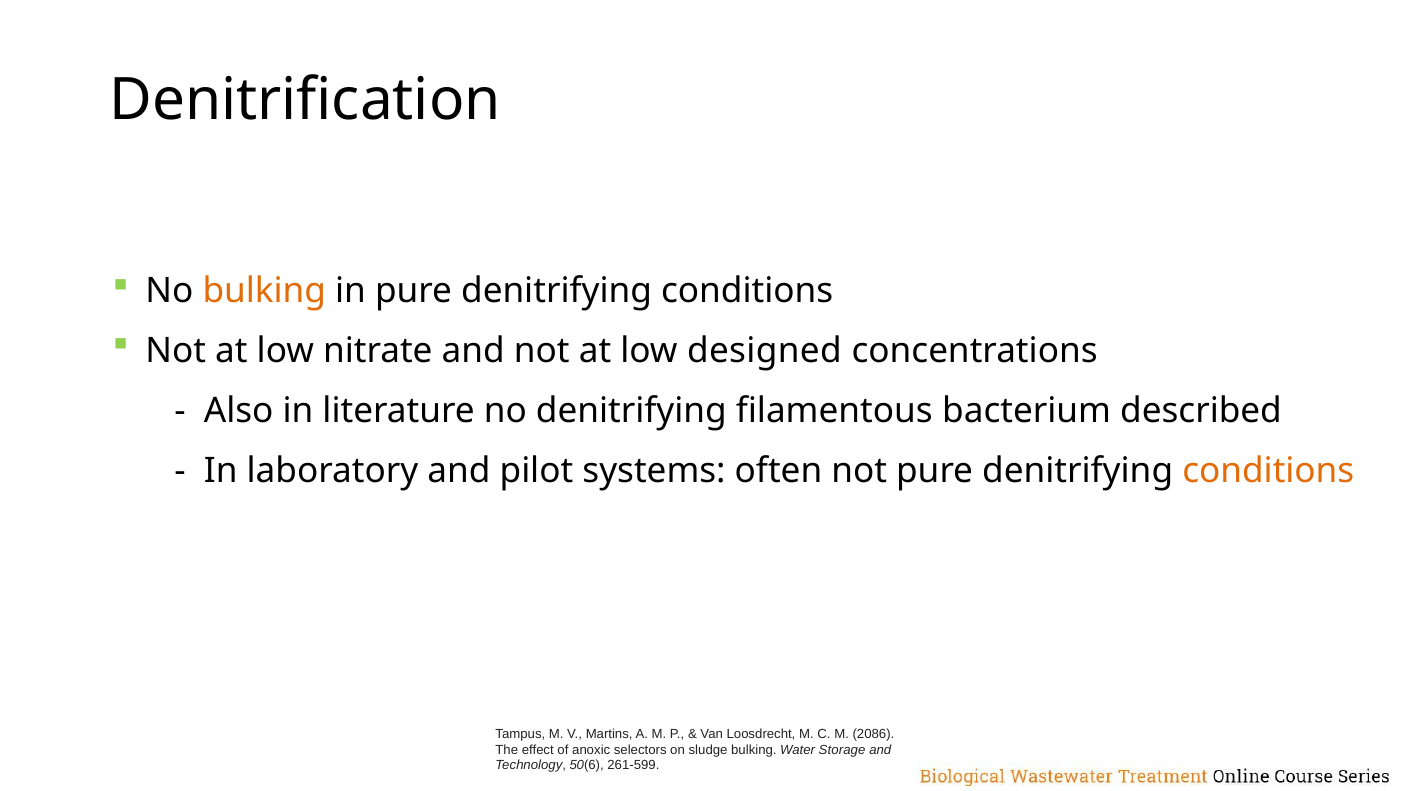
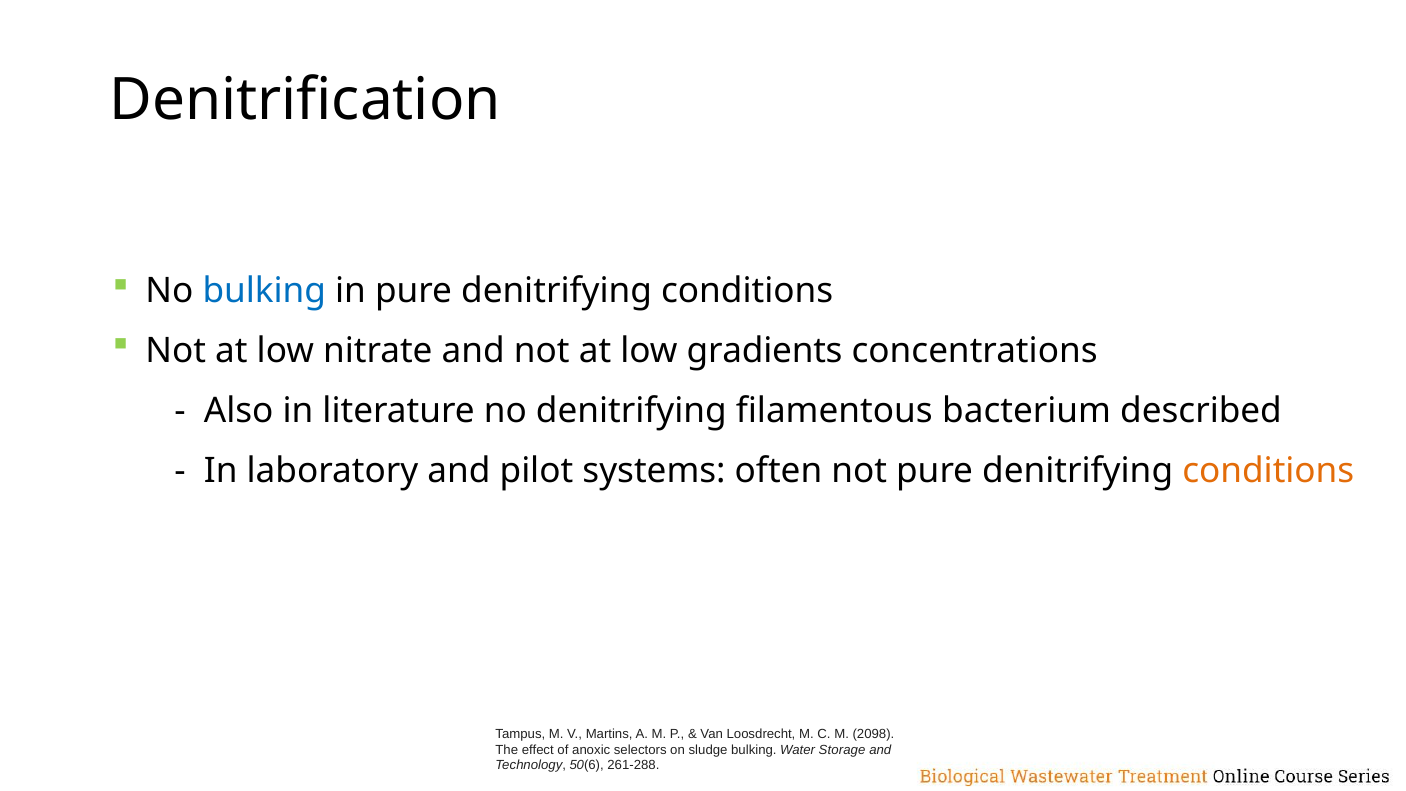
bulking colour: orange -> blue (264, 291)
designed: designed -> gradients (765, 351)
2086: 2086 -> 2098 (873, 734)
261-599: 261-599 -> 261-288 (633, 765)
